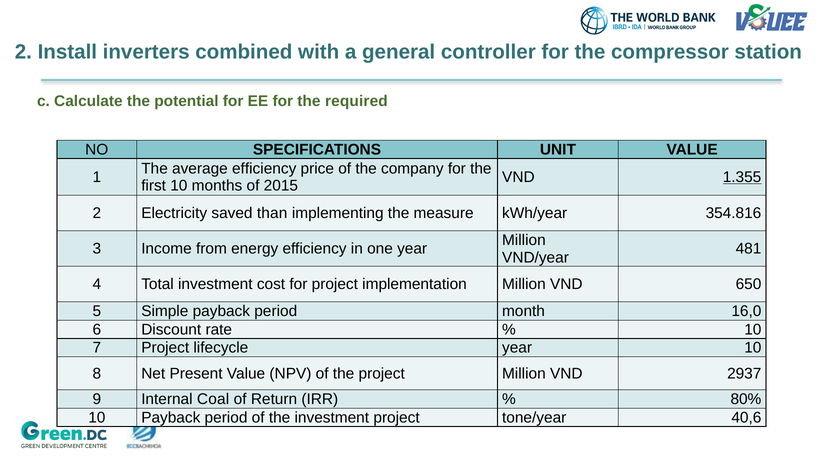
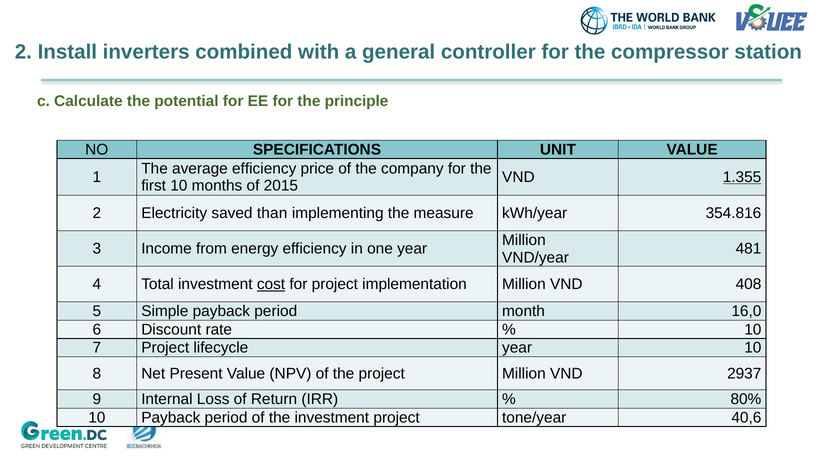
required: required -> principle (357, 101)
cost underline: none -> present (271, 284)
650: 650 -> 408 (749, 284)
Coal: Coal -> Loss (213, 399)
